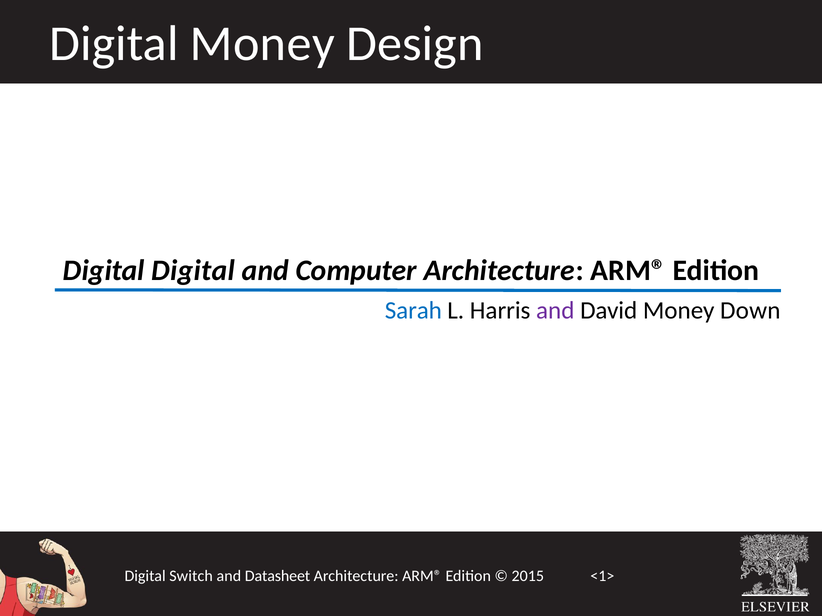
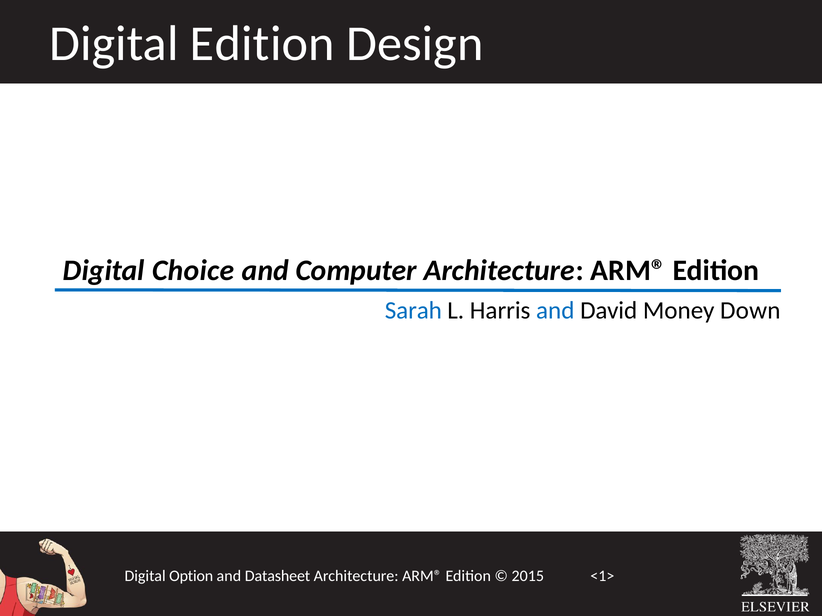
Digital Money: Money -> Edition (262, 44)
Digital Digital: Digital -> Choice (193, 270)
and colour: purple -> blue (555, 311)
Switch: Switch -> Option (191, 576)
